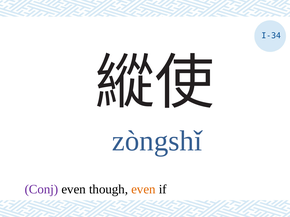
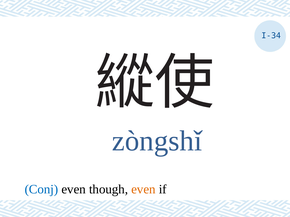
Conj colour: purple -> blue (41, 190)
